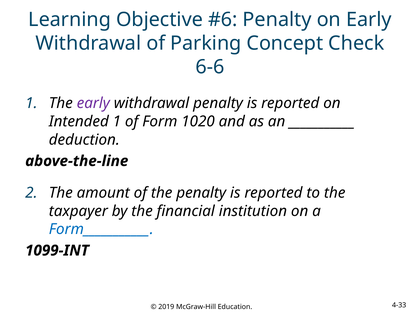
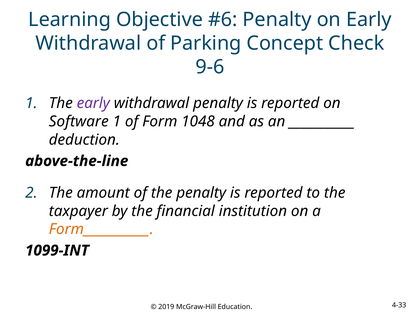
6-6: 6-6 -> 9-6 (210, 67)
Intended: Intended -> Software (79, 122)
1020: 1020 -> 1048 (198, 122)
Form___________ colour: blue -> orange (101, 229)
